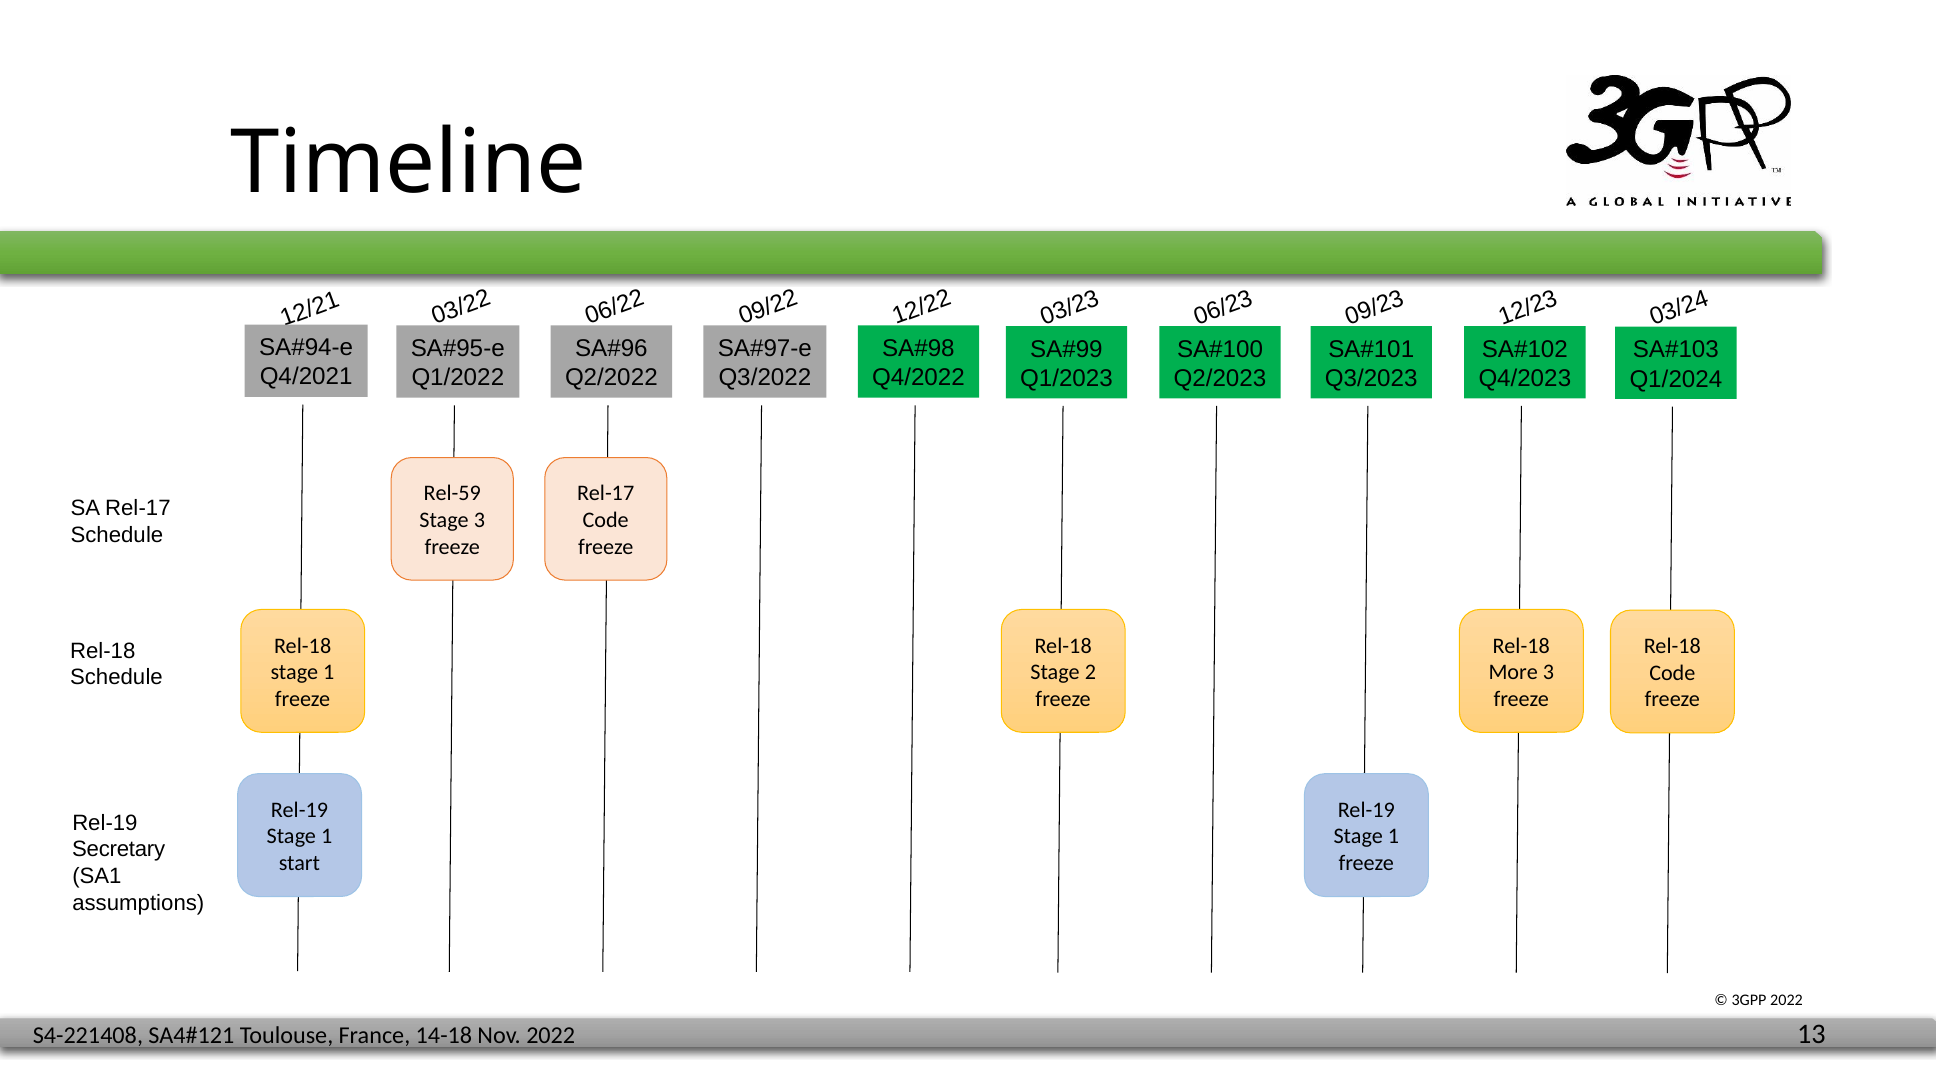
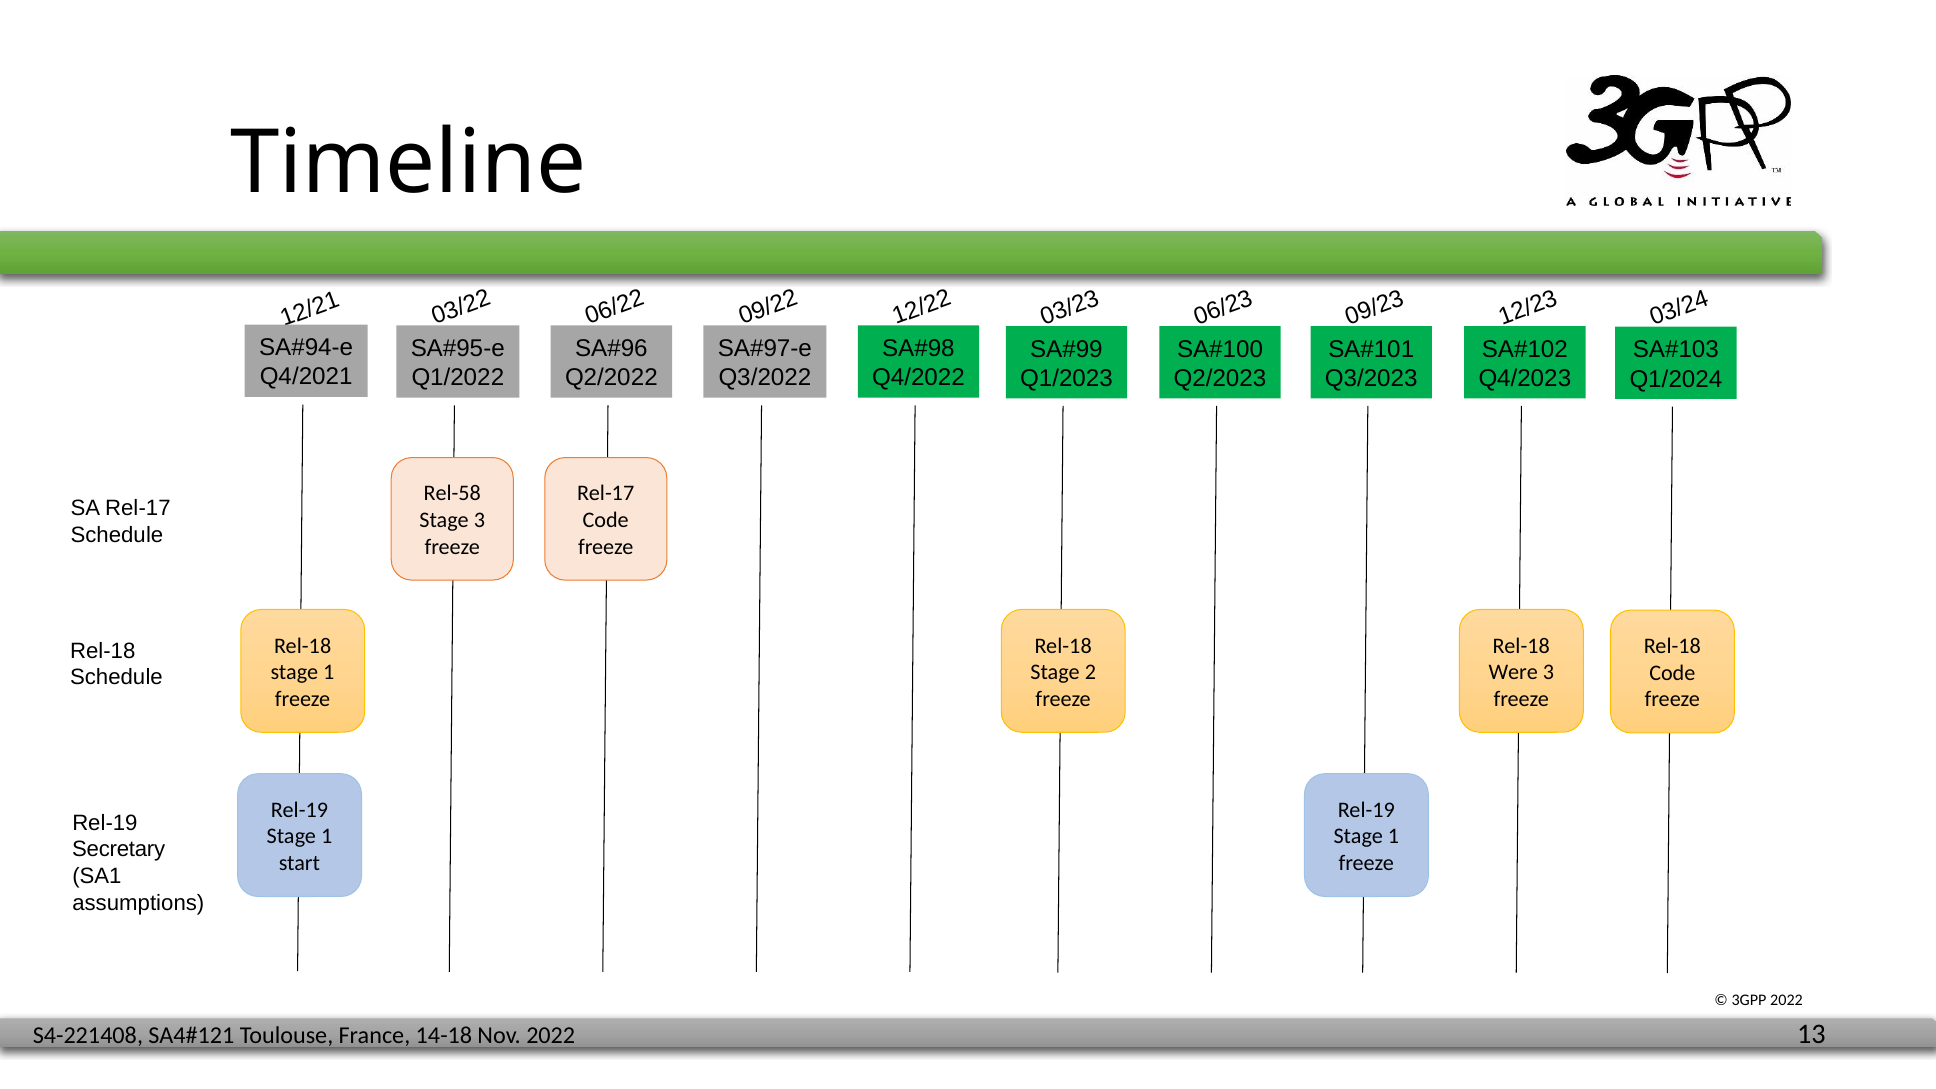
Rel-59: Rel-59 -> Rel-58 (452, 494)
More: More -> Were (1513, 672)
